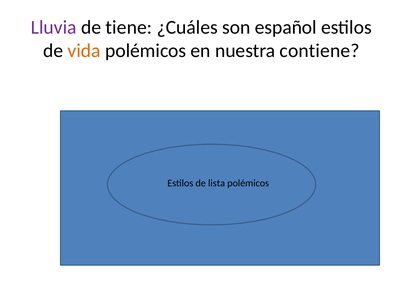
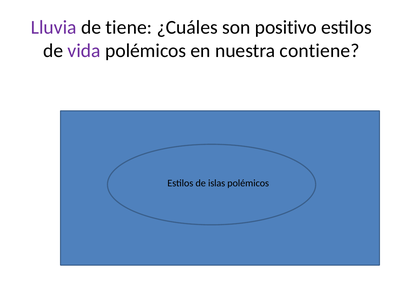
español: español -> positivo (286, 27)
vida colour: orange -> purple (84, 51)
lista: lista -> islas (217, 183)
